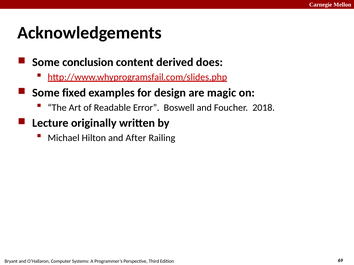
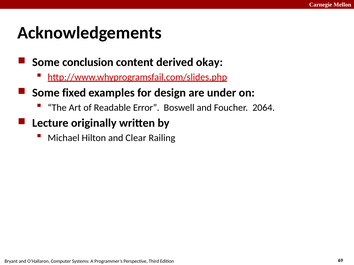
does: does -> okay (209, 62)
magic: magic -> under (222, 93)
2018: 2018 -> 2064 (264, 108)
After: After -> Clear (136, 138)
